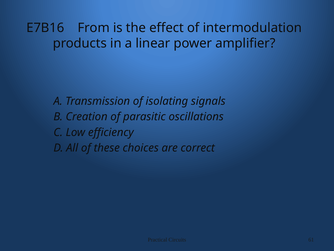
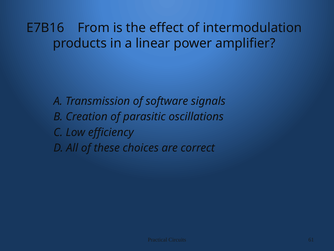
isolating: isolating -> software (167, 101)
